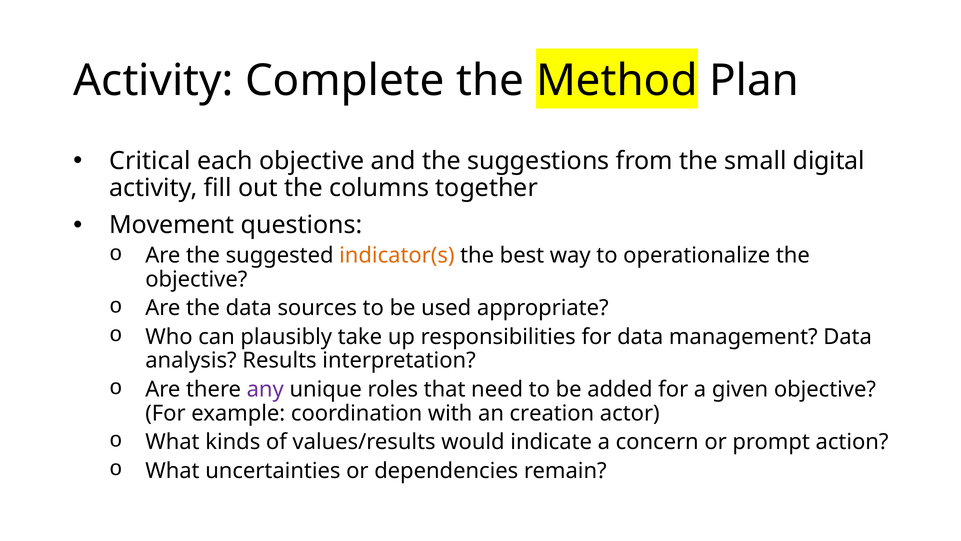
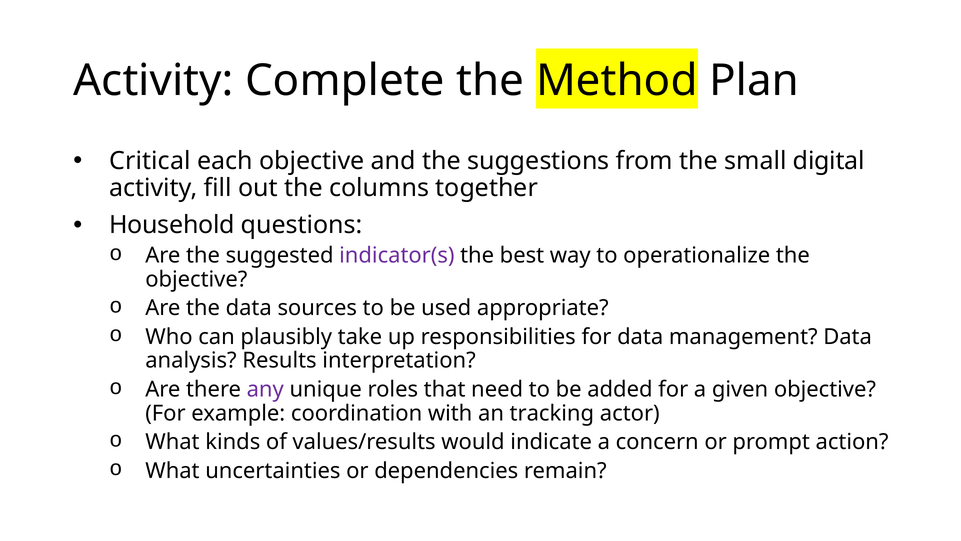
Movement: Movement -> Household (172, 225)
indicator(s colour: orange -> purple (397, 255)
creation: creation -> tracking (552, 413)
